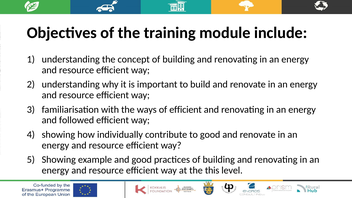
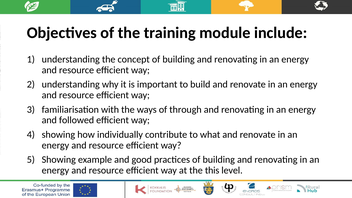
of efficient: efficient -> through (185, 109)
to good: good -> what (210, 135)
